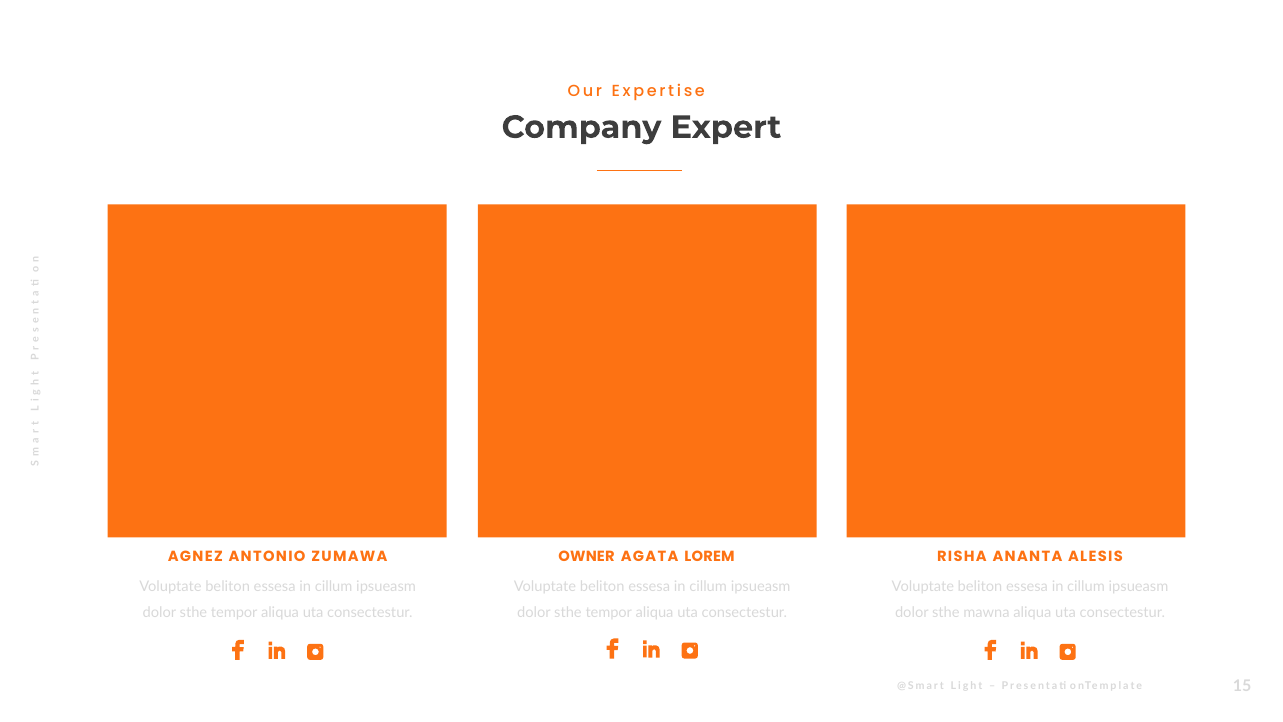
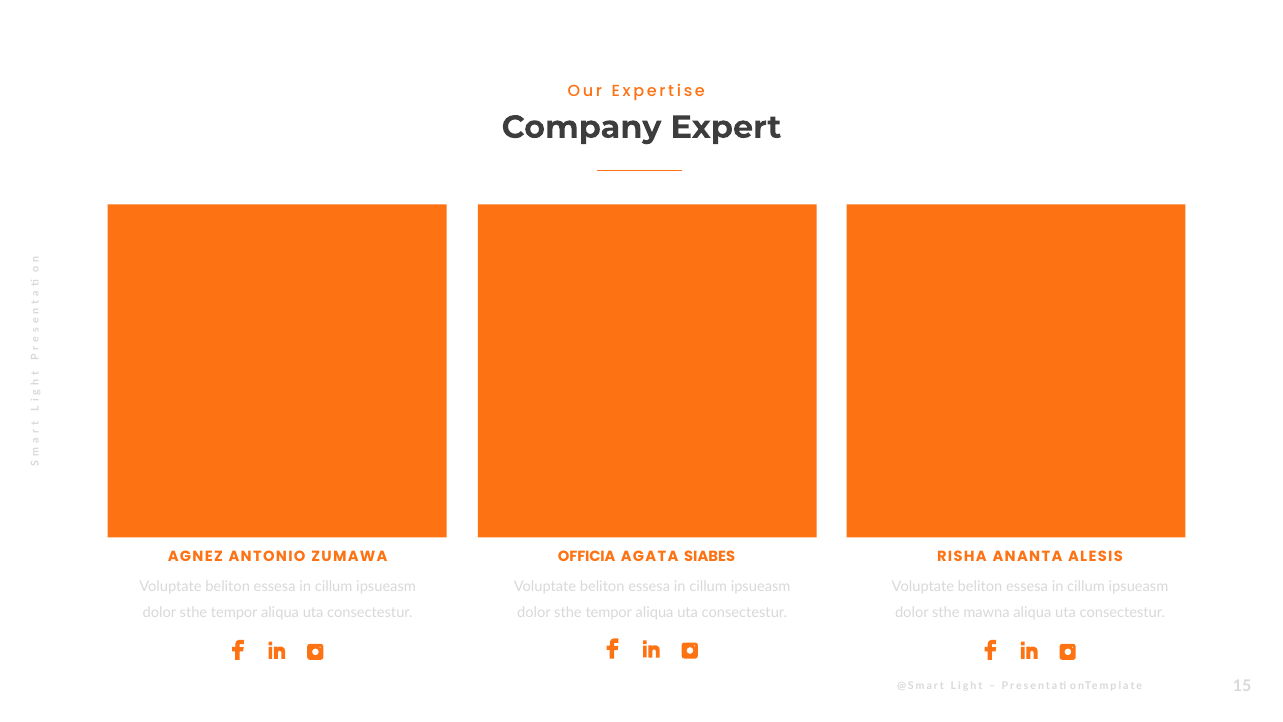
OWNER: OWNER -> OFFICIA (587, 556)
LOREM: LOREM -> SIABES (710, 556)
